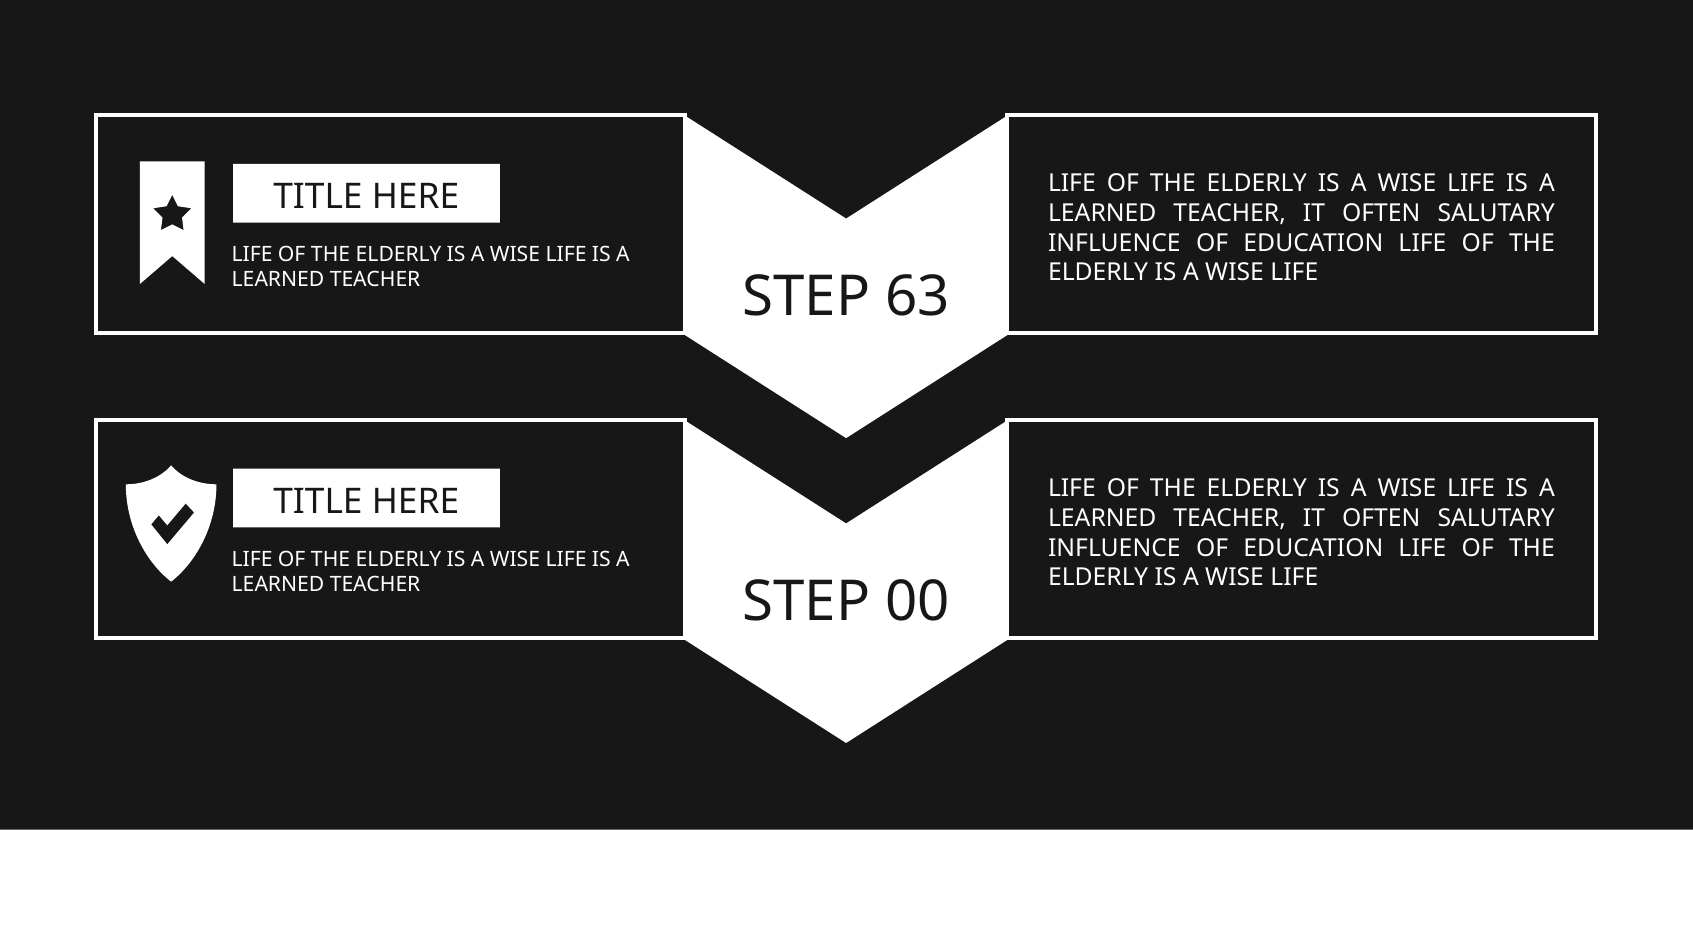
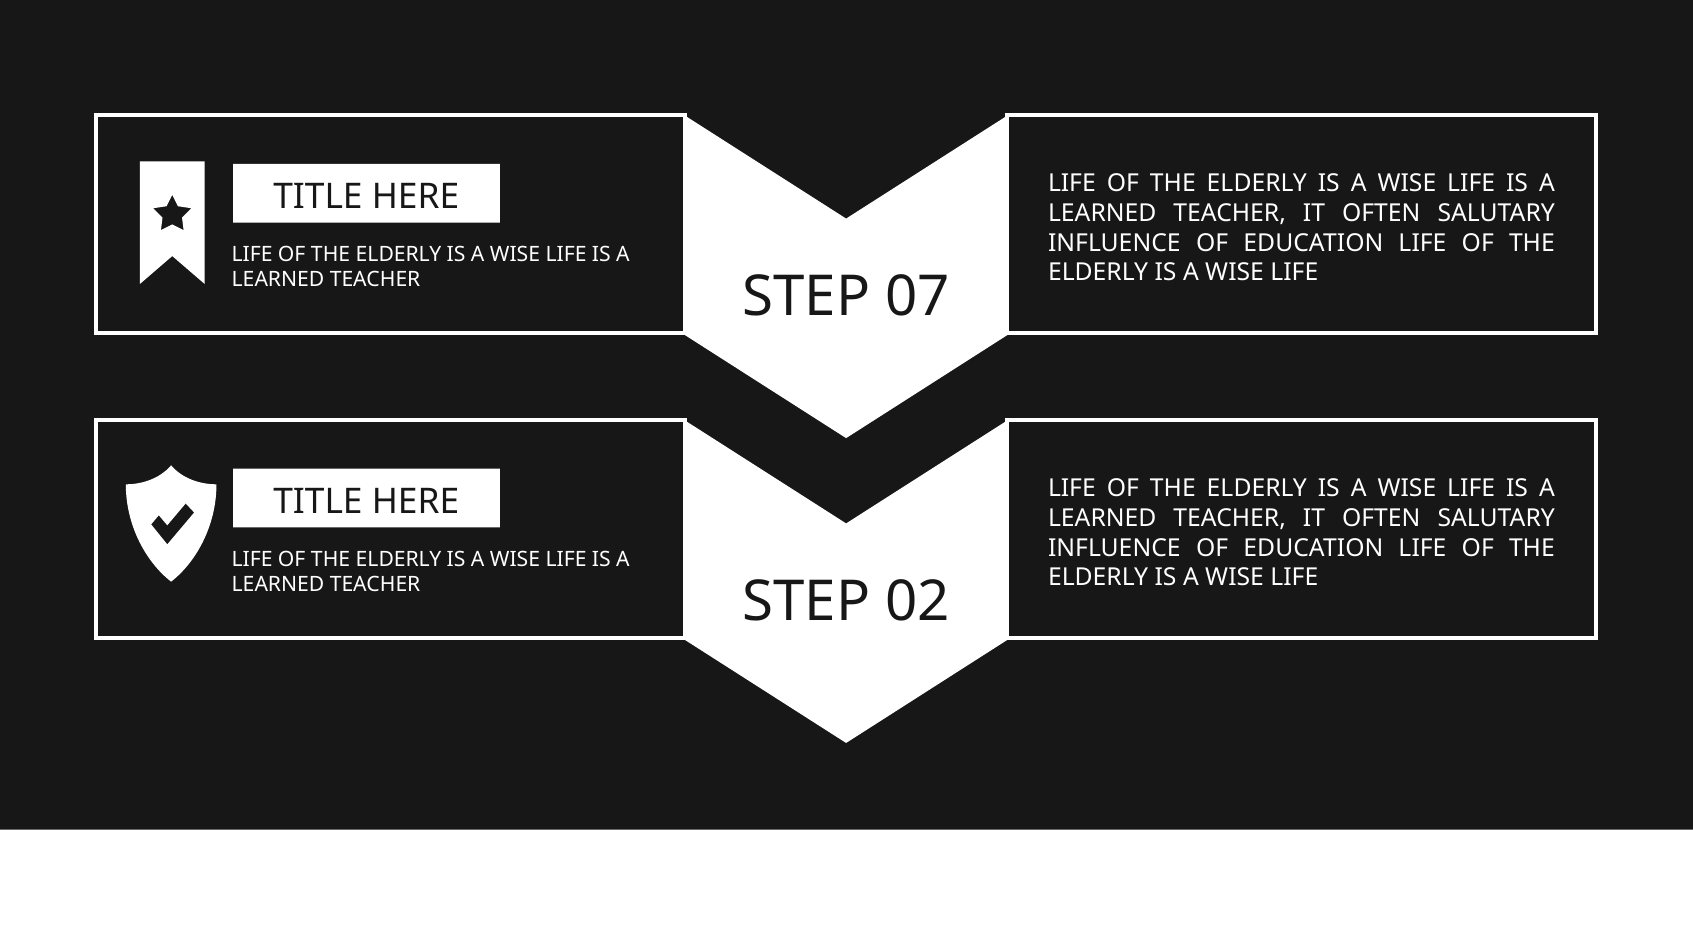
63: 63 -> 07 (917, 297)
00: 00 -> 02 (917, 602)
